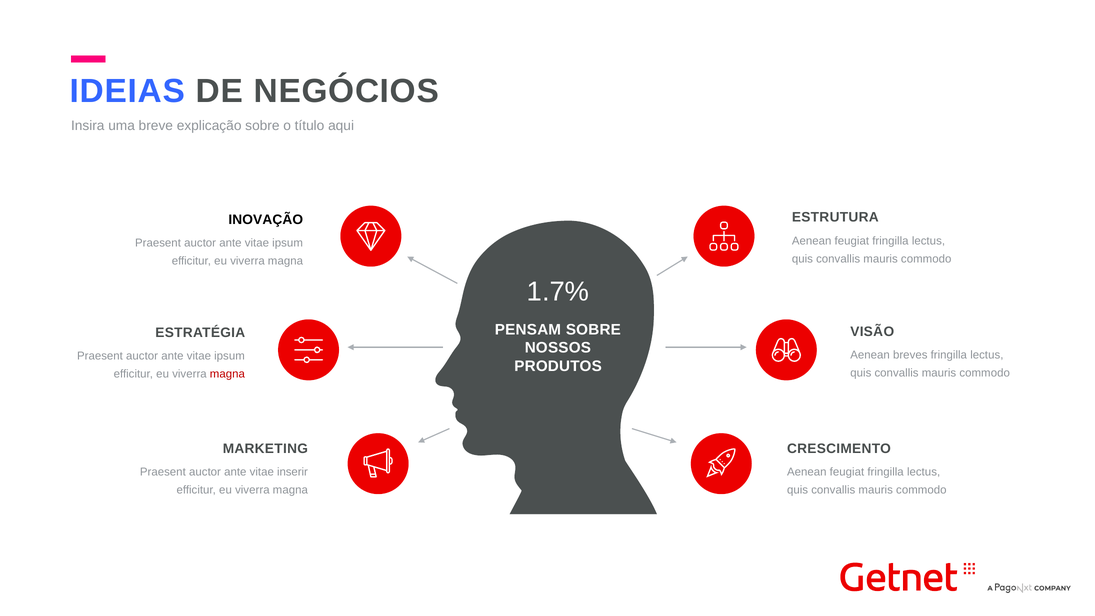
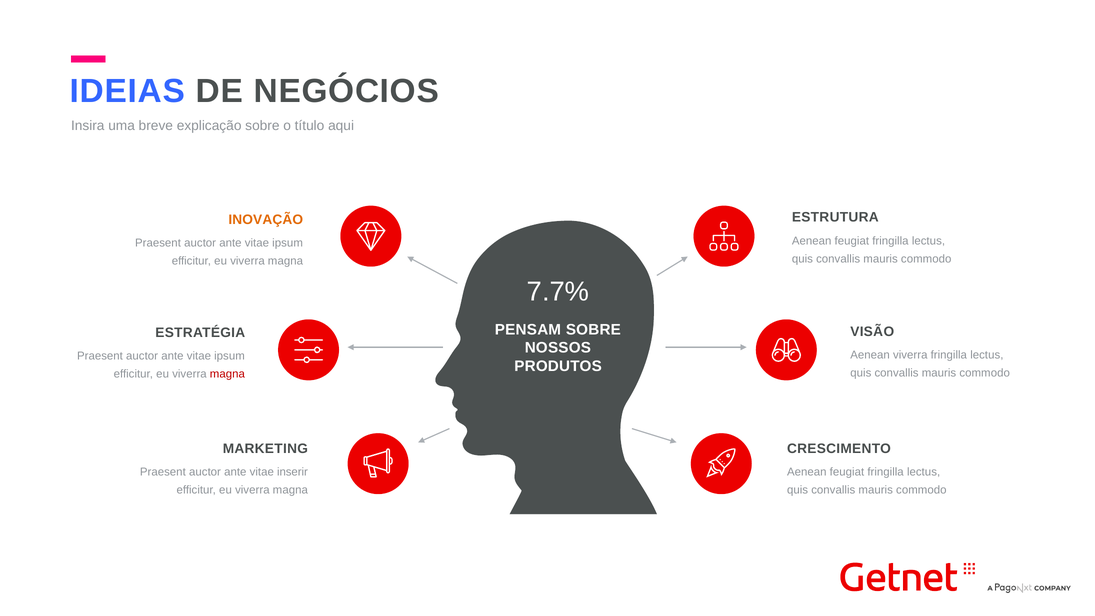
INOVAÇÃO colour: black -> orange (266, 220)
1.7%: 1.7% -> 7.7% (558, 292)
Aenean breves: breves -> viverra (910, 355)
